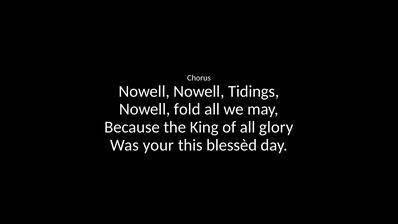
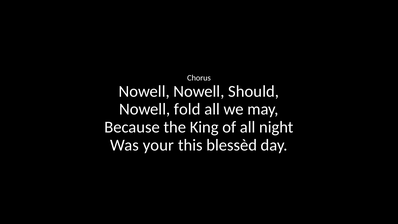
Tidings: Tidings -> Should (254, 91)
glory: glory -> night (276, 127)
